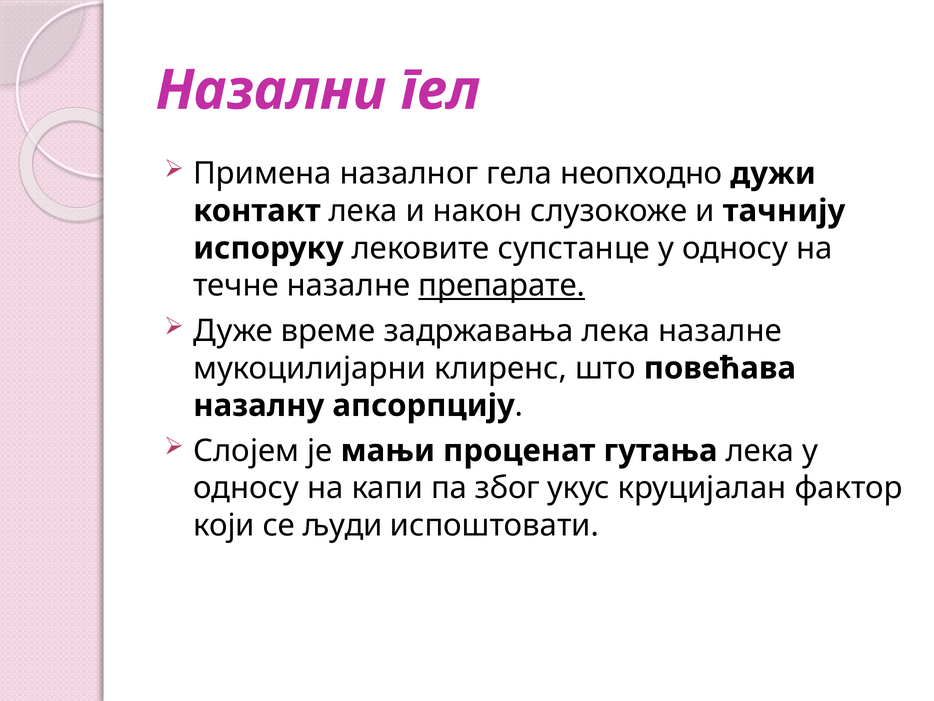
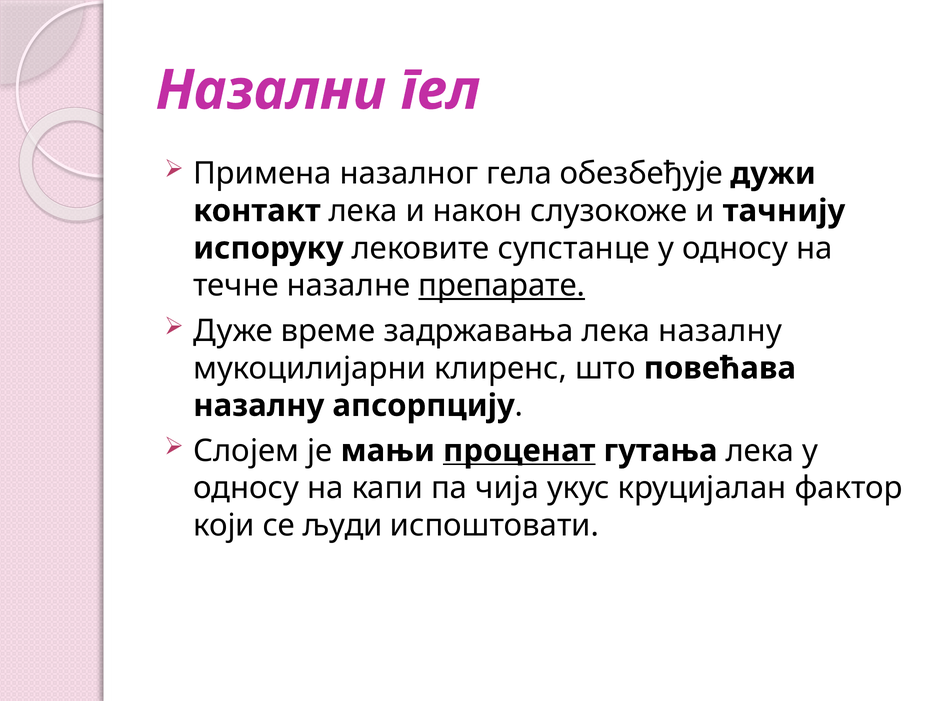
неопходно: неопходно -> обезбеђује (641, 173)
лека назалне: назалне -> назалну (720, 331)
проценат underline: none -> present (519, 450)
због: због -> чија (507, 488)
